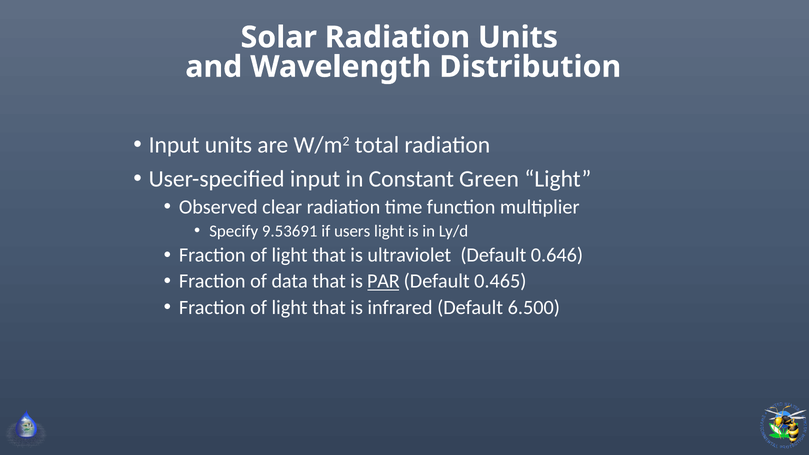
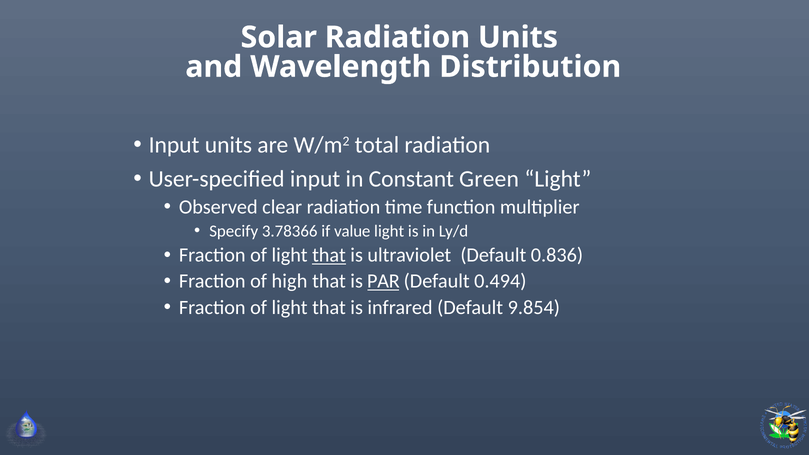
9.53691: 9.53691 -> 3.78366 (290, 231)
users: users -> value (352, 231)
that underline: none -> present (329, 255)
0.646: 0.646 -> 0.836 (557, 255)
data: data -> high (289, 281)
0.465: 0.465 -> 0.494 (500, 281)
6.500: 6.500 -> 9.854 (534, 307)
